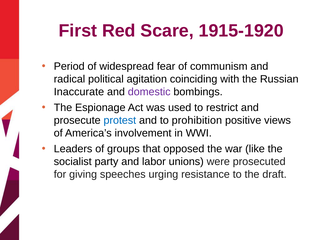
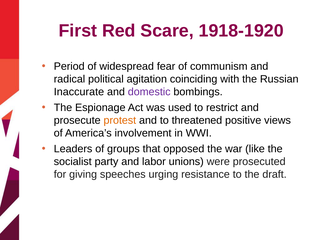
1915-1920: 1915-1920 -> 1918-1920 (241, 31)
protest colour: blue -> orange (120, 120)
prohibition: prohibition -> threatened (197, 120)
